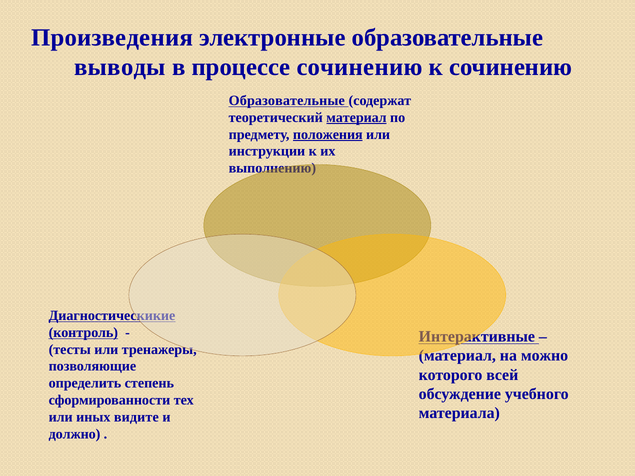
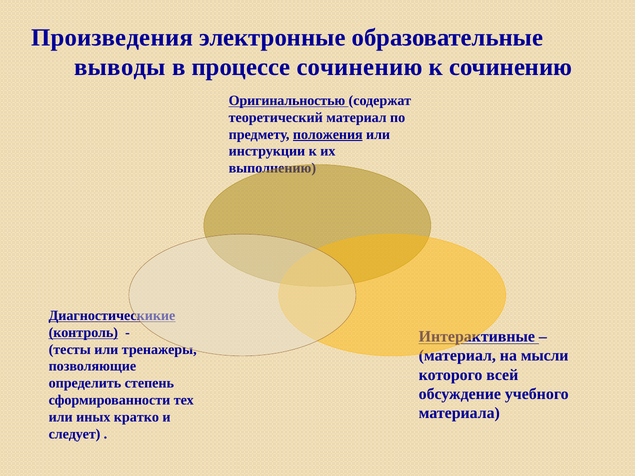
Образовательные: Образовательные -> Оригинальностью (287, 101)
материал underline: present -> none (356, 118)
можно: можно -> мысли (545, 356)
видите: видите -> кратко (136, 417)
должно: должно -> следует (75, 434)
